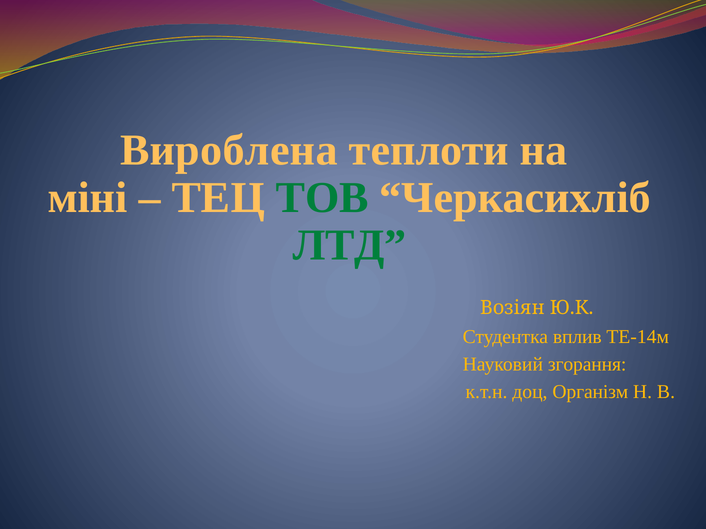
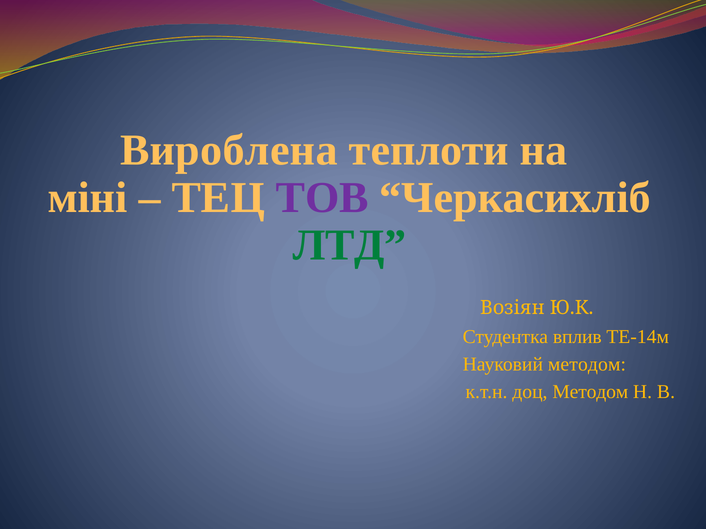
ТОВ colour: green -> purple (322, 198)
Науковий згорання: згорання -> методом (587, 364)
доц Організм: Організм -> Методом (590, 392)
